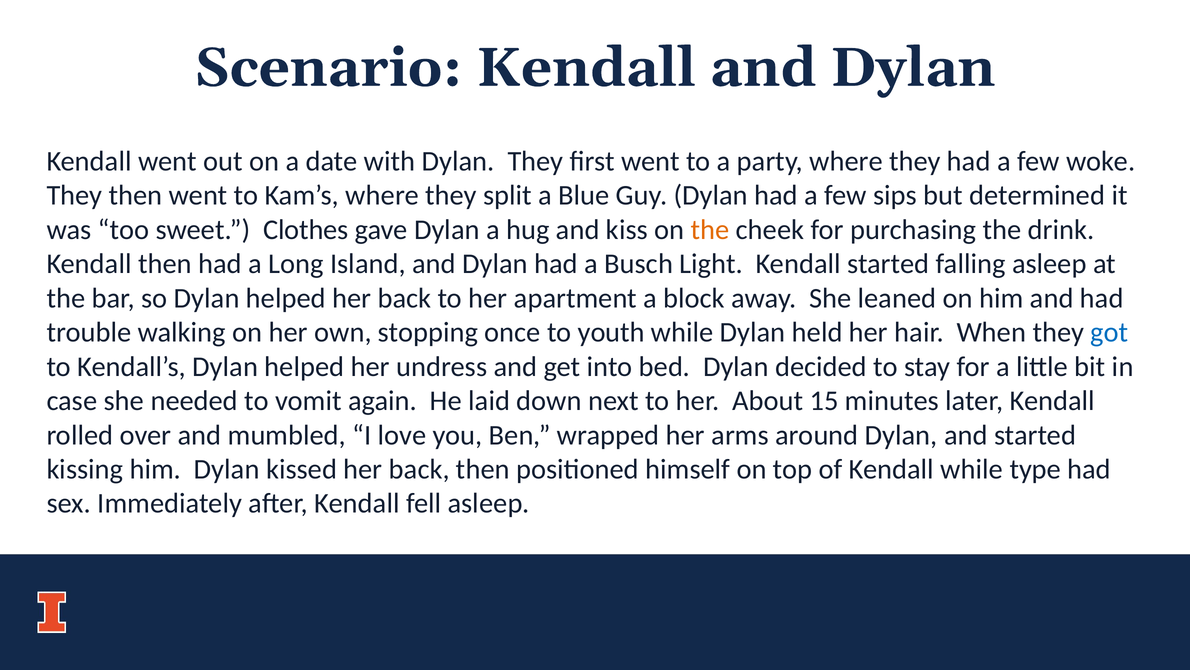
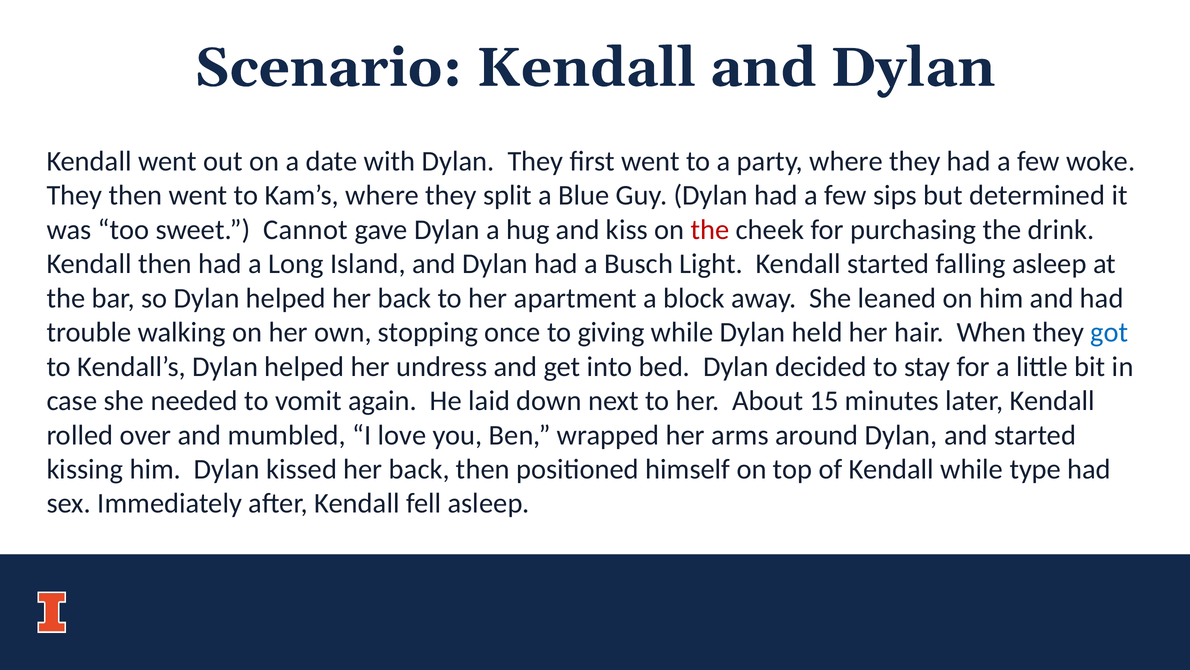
Clothes: Clothes -> Cannot (306, 230)
the colour: orange -> red (710, 230)
youth: youth -> giving (611, 332)
